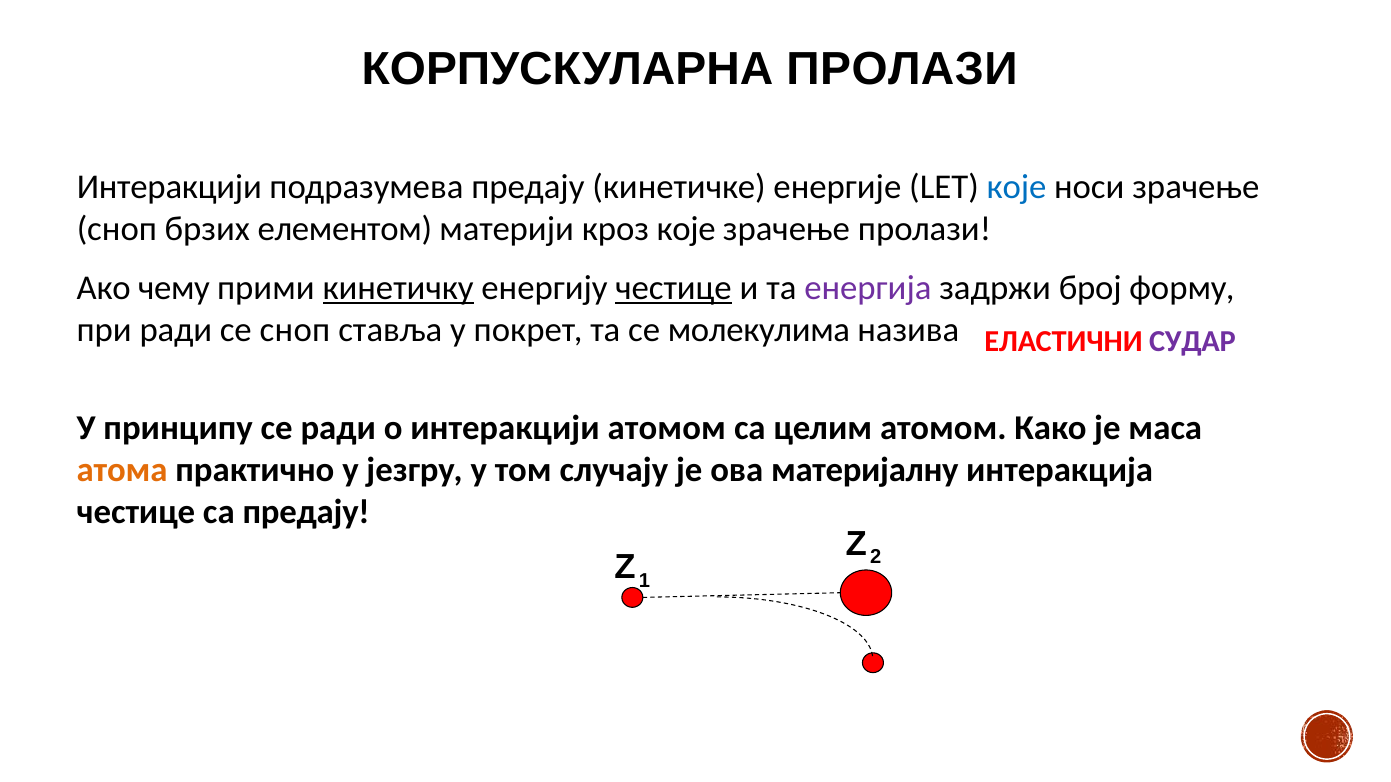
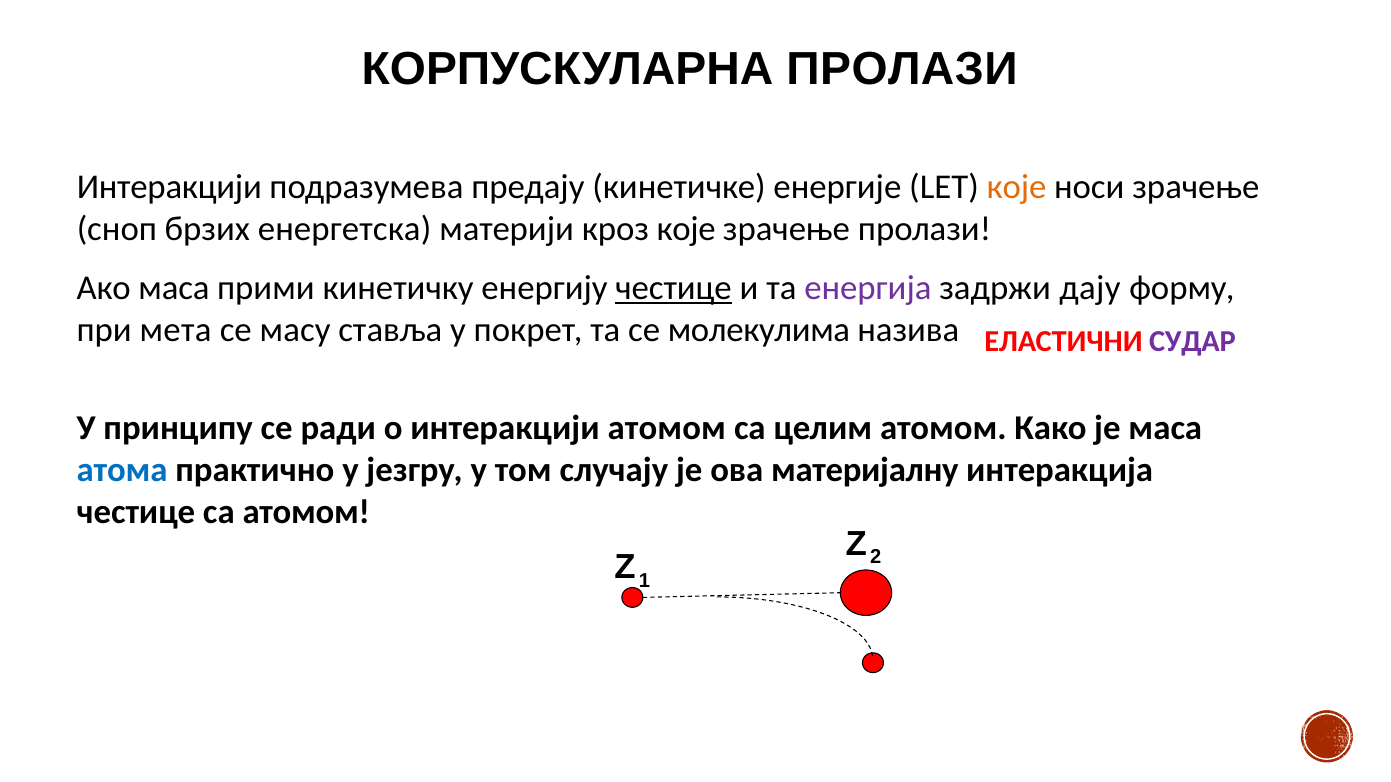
које colour: blue -> orange (1016, 188)
елементом: елементом -> енергетска (345, 229)
Ако чему: чему -> маса (174, 288)
кинетичку underline: present -> none (398, 288)
број: број -> дају (1090, 288)
при ради: ради -> мета (176, 330)
се сноп: сноп -> масу (295, 330)
атома colour: orange -> blue (122, 470)
са предају: предају -> атомом (306, 512)
